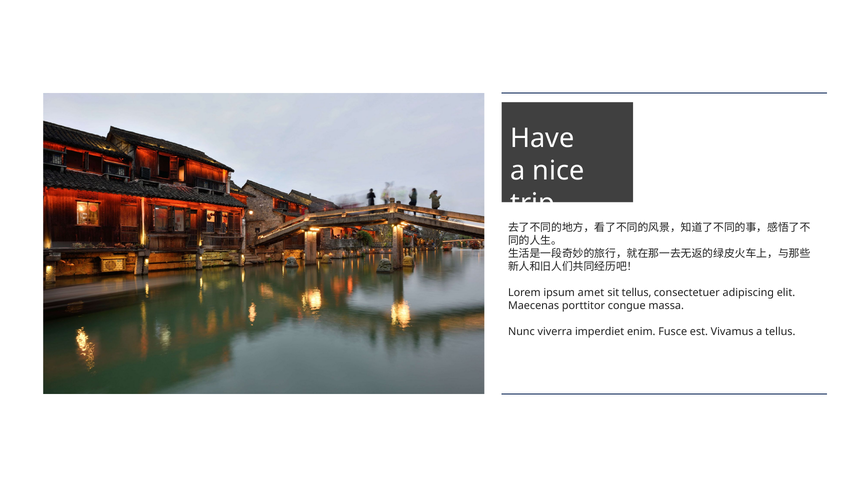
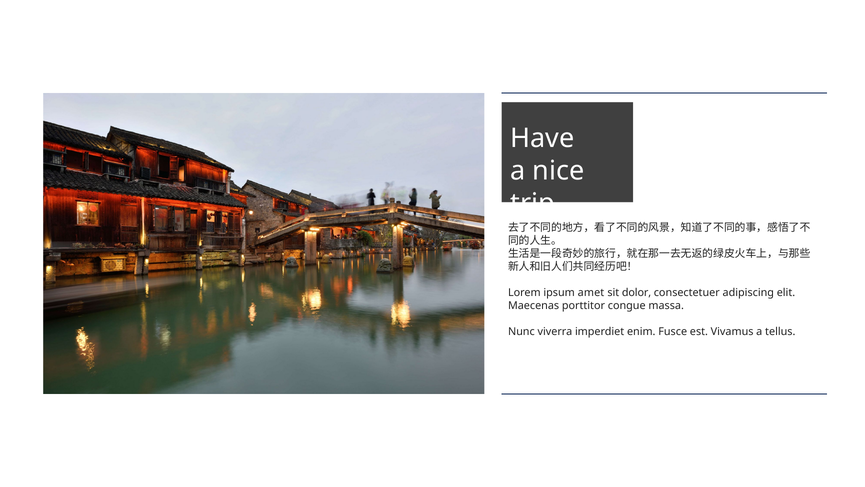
sit tellus: tellus -> dolor (637, 292)
